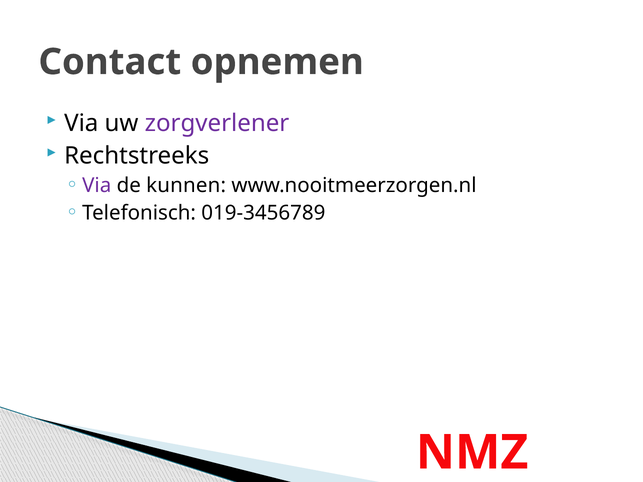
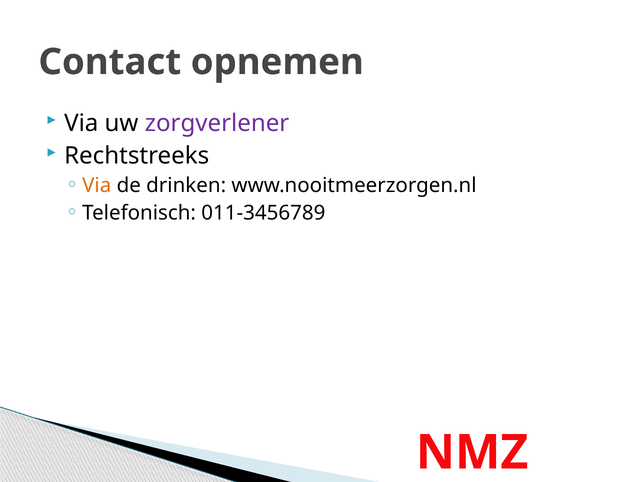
Via colour: purple -> orange (97, 185)
kunnen: kunnen -> drinken (186, 185)
019-3456789: 019-3456789 -> 011-3456789 (263, 213)
